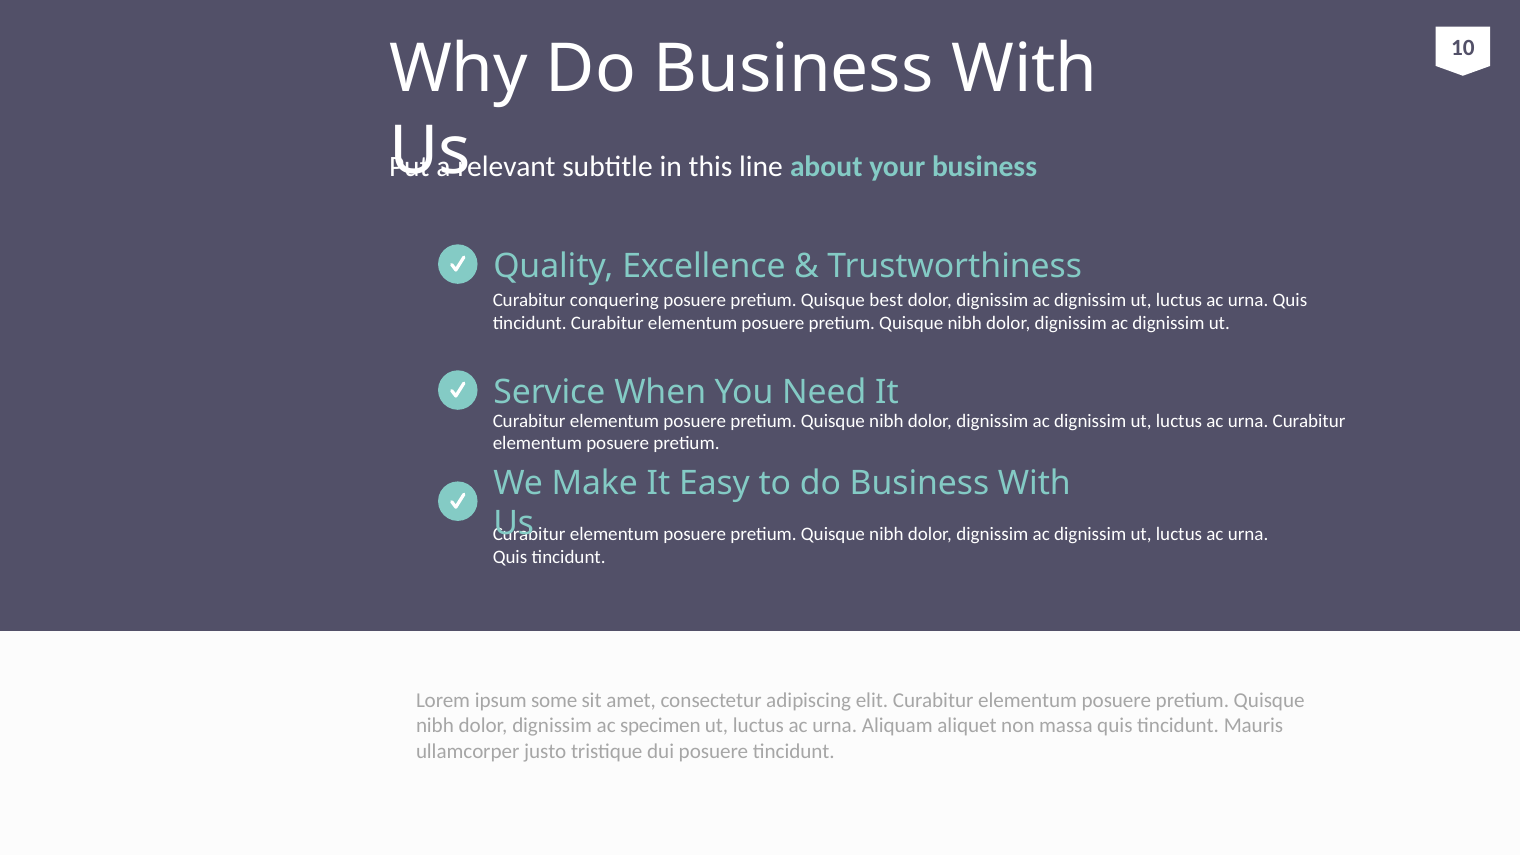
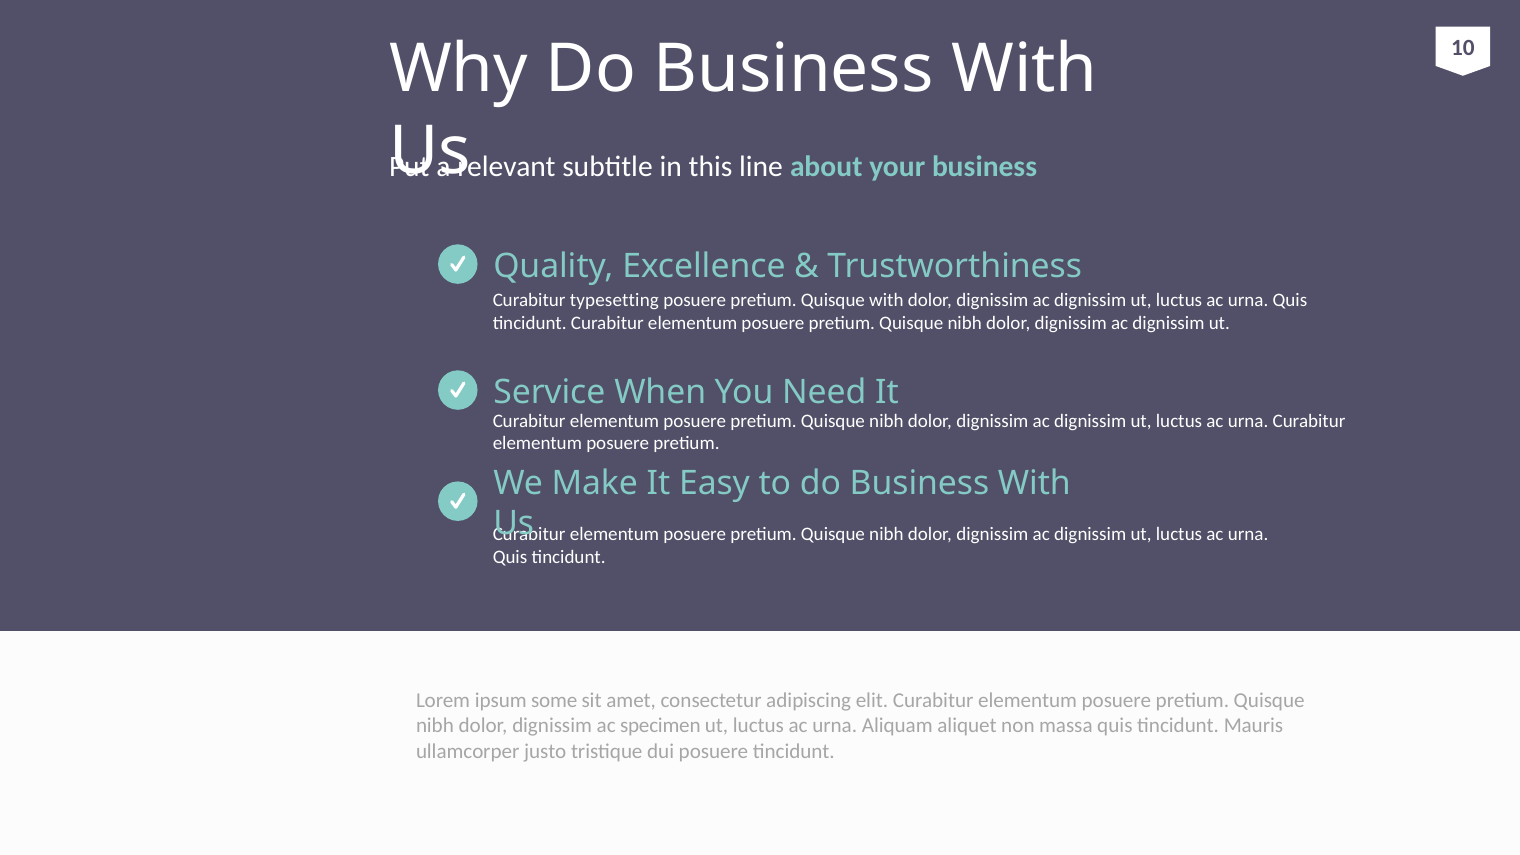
conquering: conquering -> typesetting (614, 300)
Quisque best: best -> with (886, 300)
